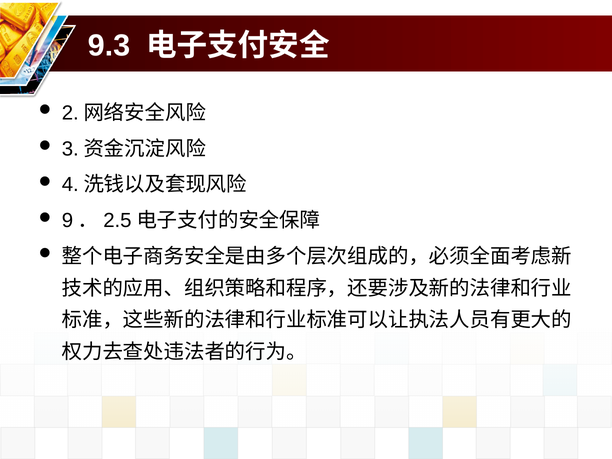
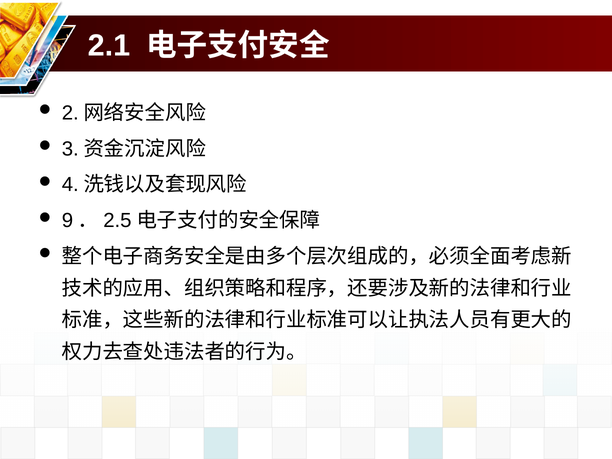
9.3: 9.3 -> 2.1 (109, 45)
